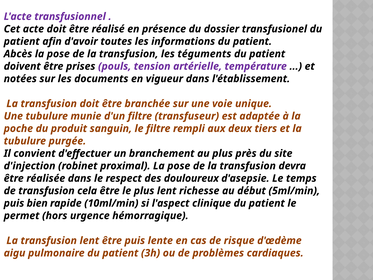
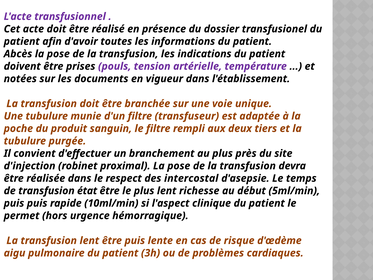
téguments: téguments -> indications (204, 54)
douloureux: douloureux -> intercostal (191, 178)
cela: cela -> état (87, 191)
puis bien: bien -> puis (37, 203)
